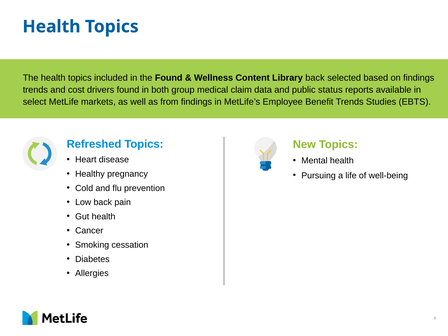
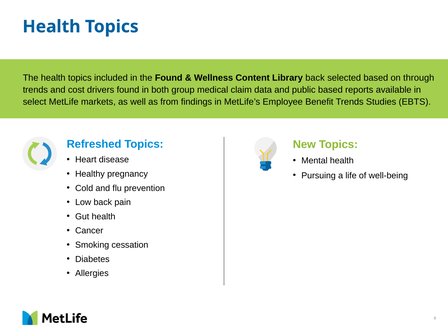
on findings: findings -> through (419, 78)
public status: status -> based (330, 90)
